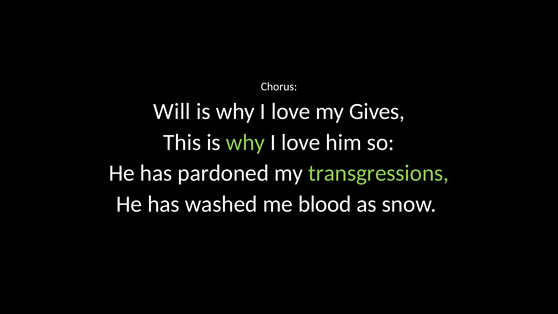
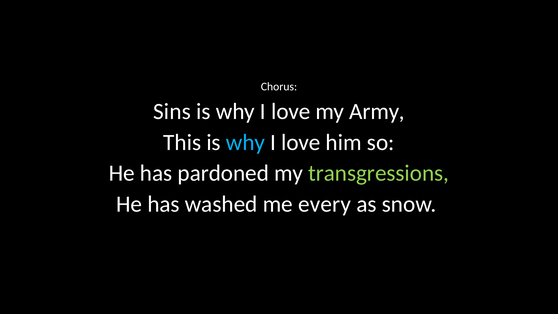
Will: Will -> Sins (172, 111)
Gives: Gives -> Army (377, 111)
why colour: light green -> light blue (245, 142)
blood: blood -> every (325, 204)
